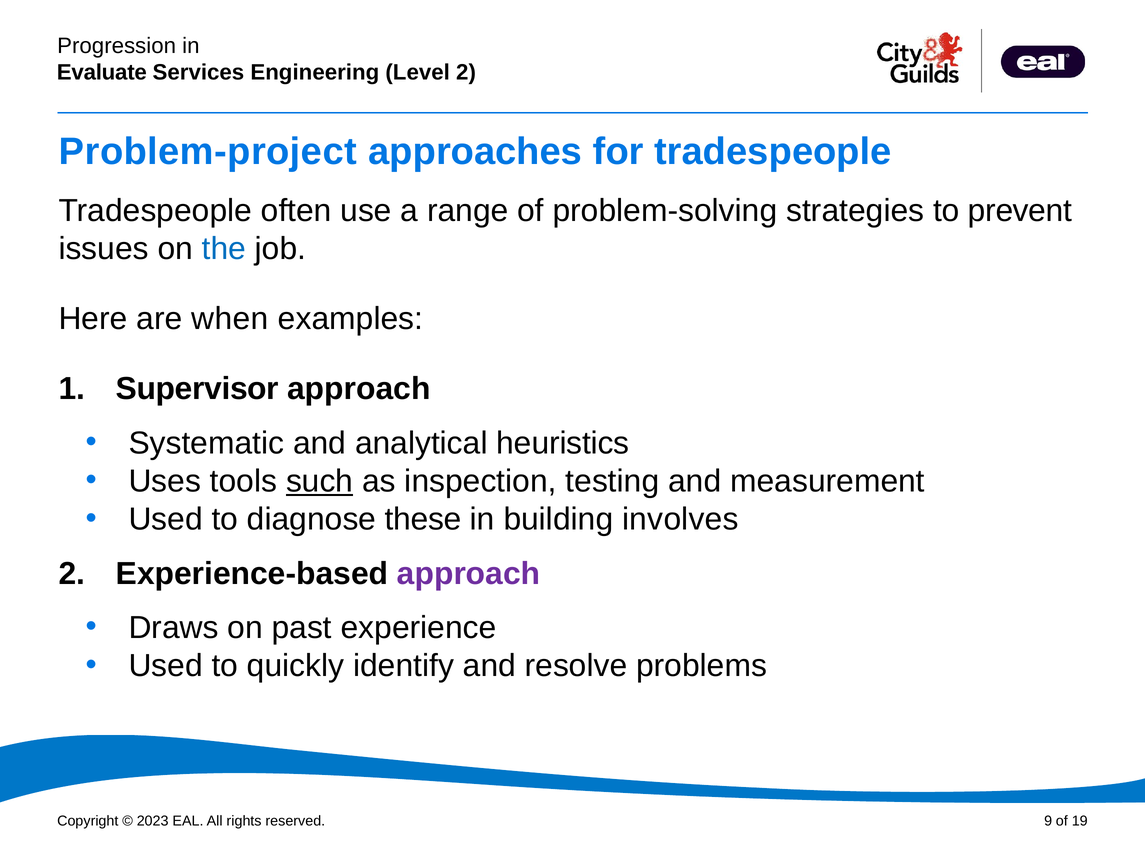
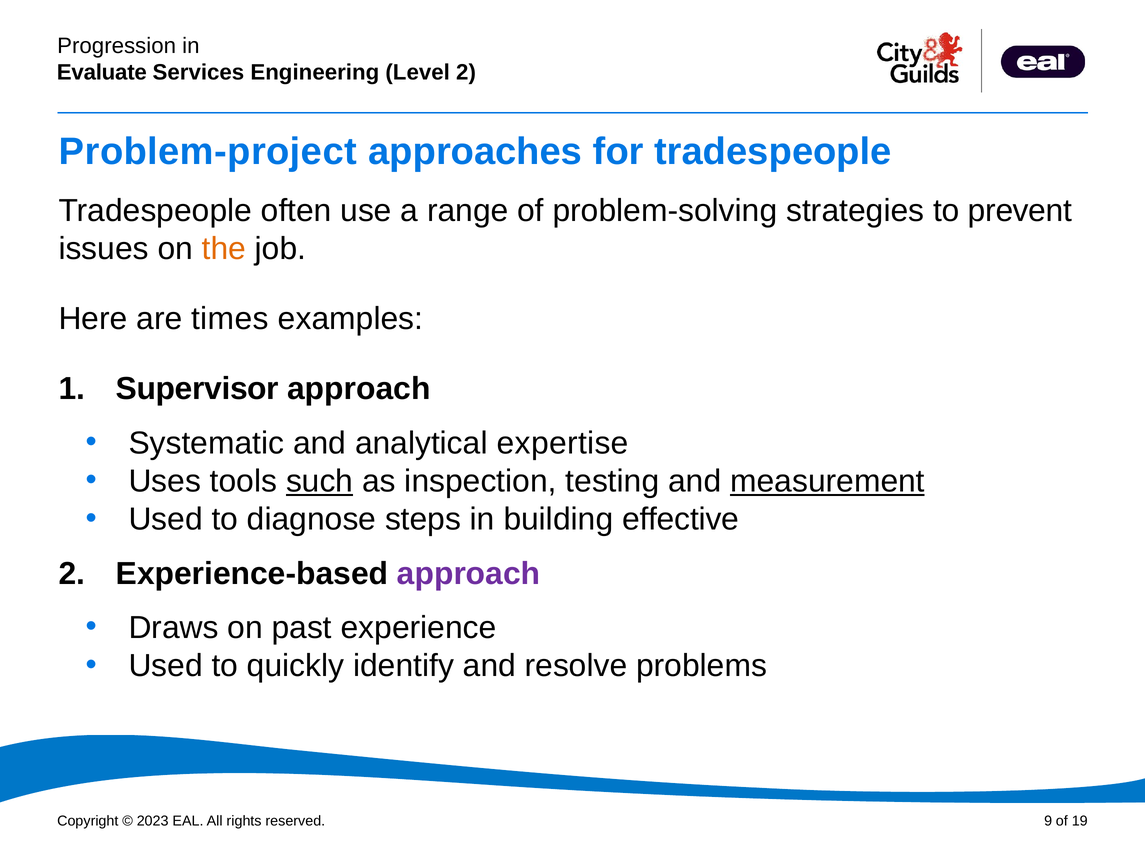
the colour: blue -> orange (224, 249)
when: when -> times (230, 319)
heuristics: heuristics -> expertise (563, 443)
measurement underline: none -> present (827, 481)
these: these -> steps (423, 519)
involves: involves -> effective (681, 519)
